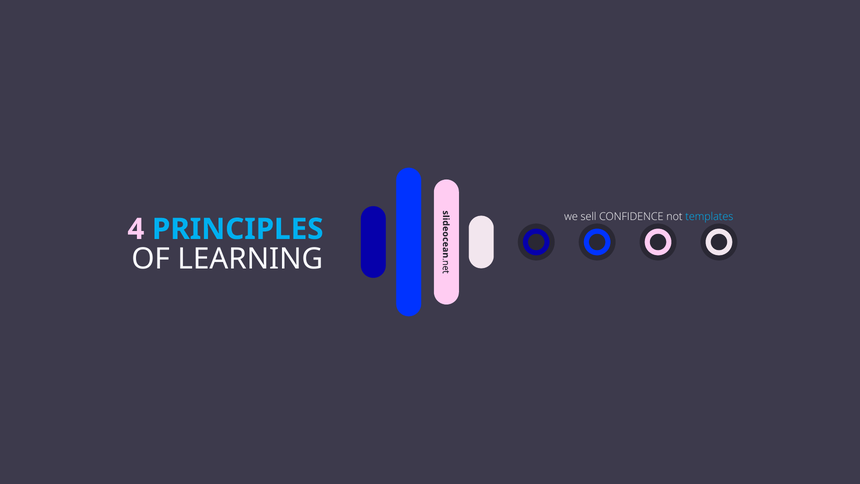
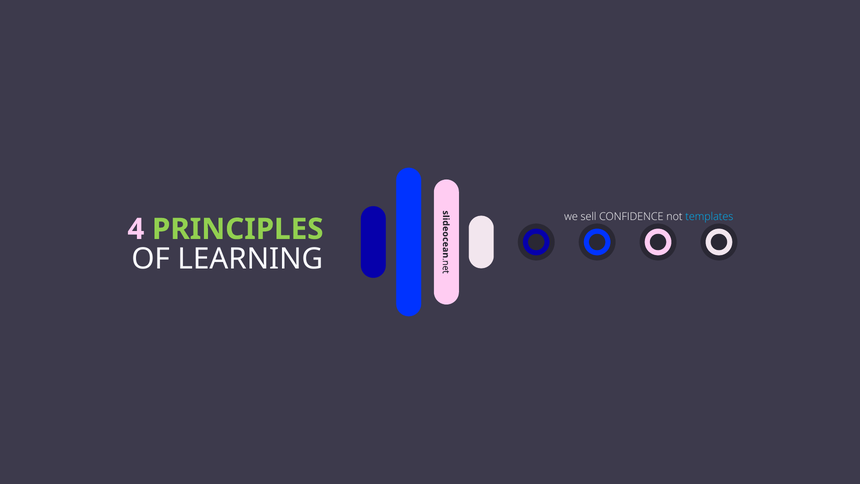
PRINCIPLES colour: light blue -> light green (238, 229)
